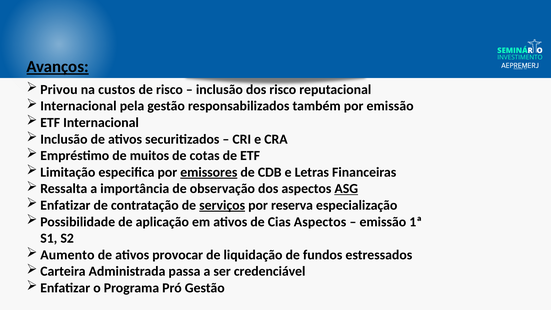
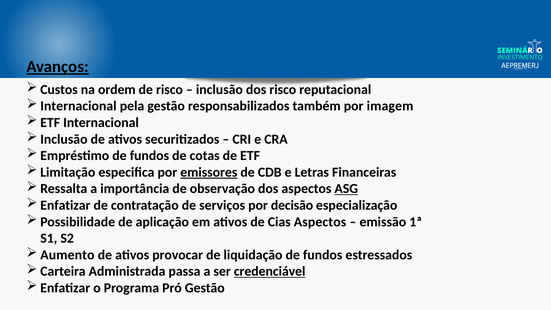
Privou: Privou -> Custos (59, 90)
custos: custos -> ordem (117, 90)
por emissão: emissão -> imagem (390, 106)
Empréstimo de muitos: muitos -> fundos (149, 156)
serviços underline: present -> none (222, 205)
reserva: reserva -> decisão (292, 205)
credenciável underline: none -> present (270, 271)
